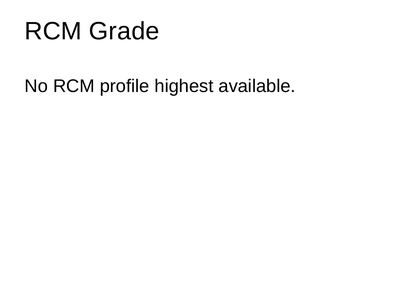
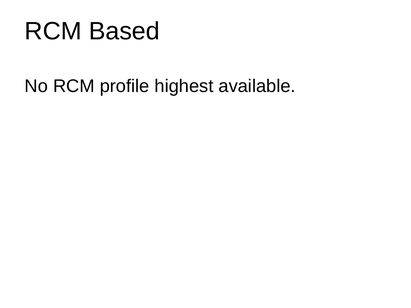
Grade: Grade -> Based (124, 31)
